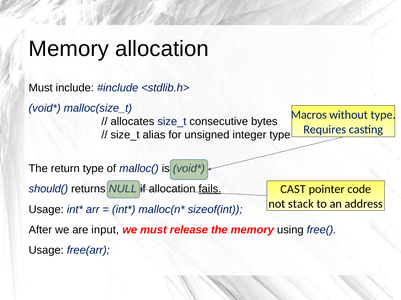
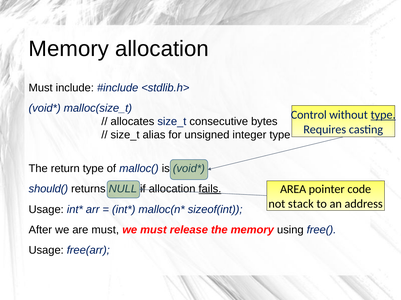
Macros: Macros -> Control (309, 115)
type underline: none -> present (383, 115)
CAST: CAST -> AREA (293, 190)
are input: input -> must (105, 230)
